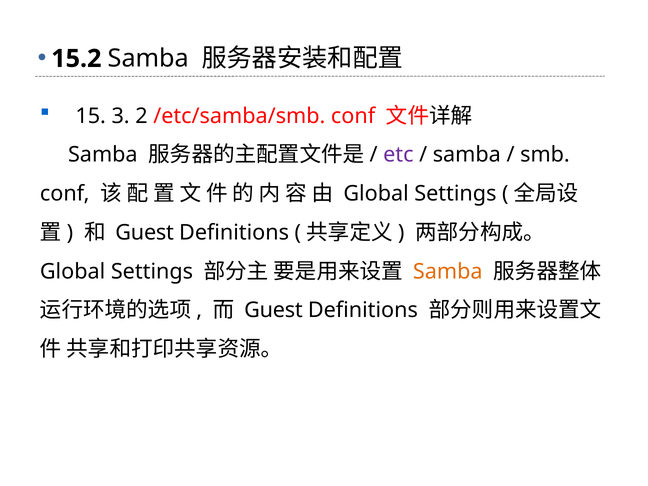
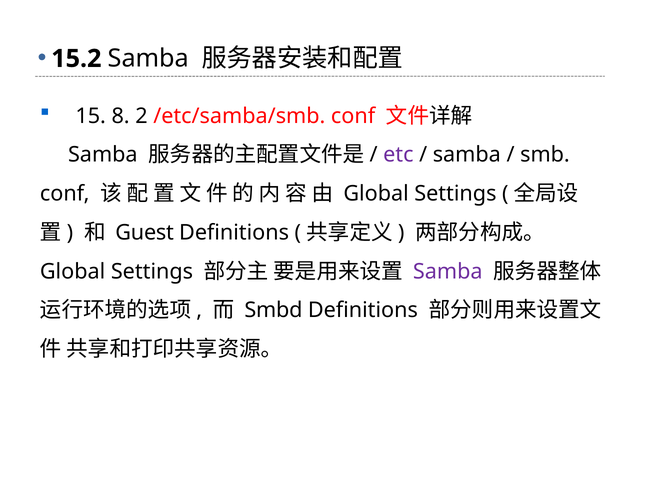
3: 3 -> 8 (121, 116)
Samba colour: orange -> purple (448, 271)
Guest: Guest -> Smbd (273, 310)
